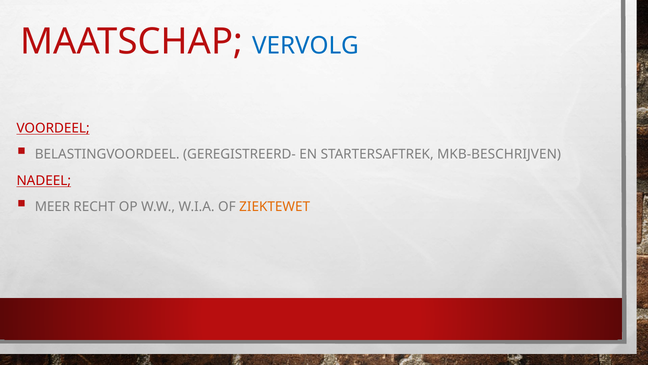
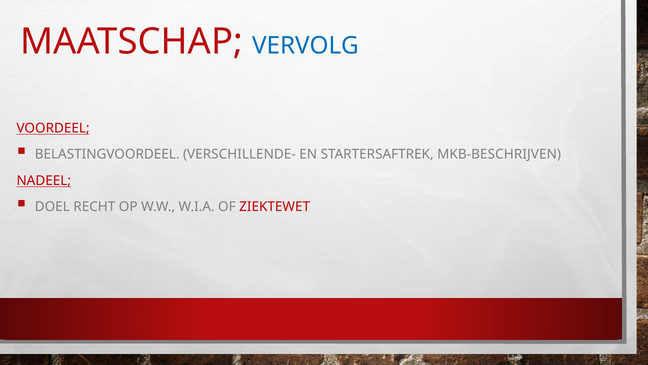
GEREGISTREERD-: GEREGISTREERD- -> VERSCHILLENDE- (239, 154)
MEER: MEER -> DOEL (52, 207)
ZIEKTEWET colour: orange -> red (275, 207)
